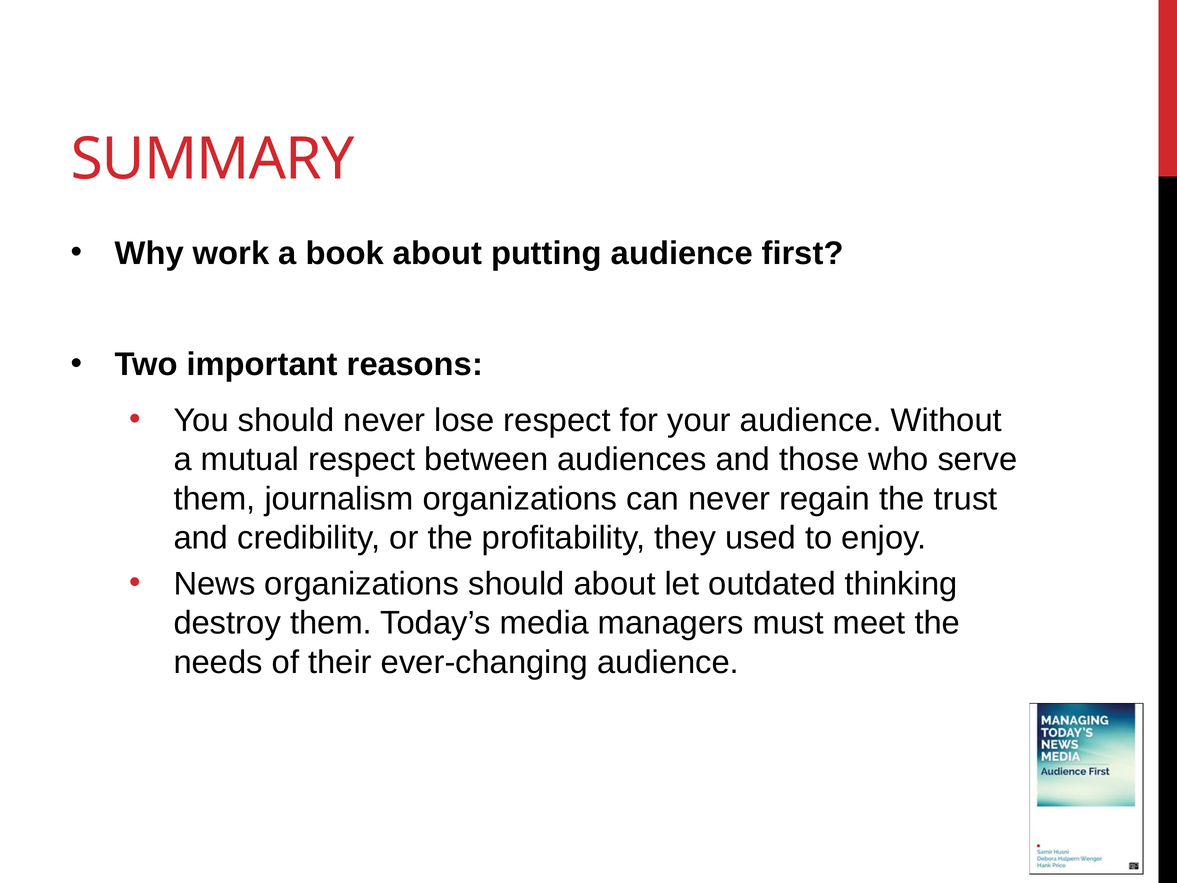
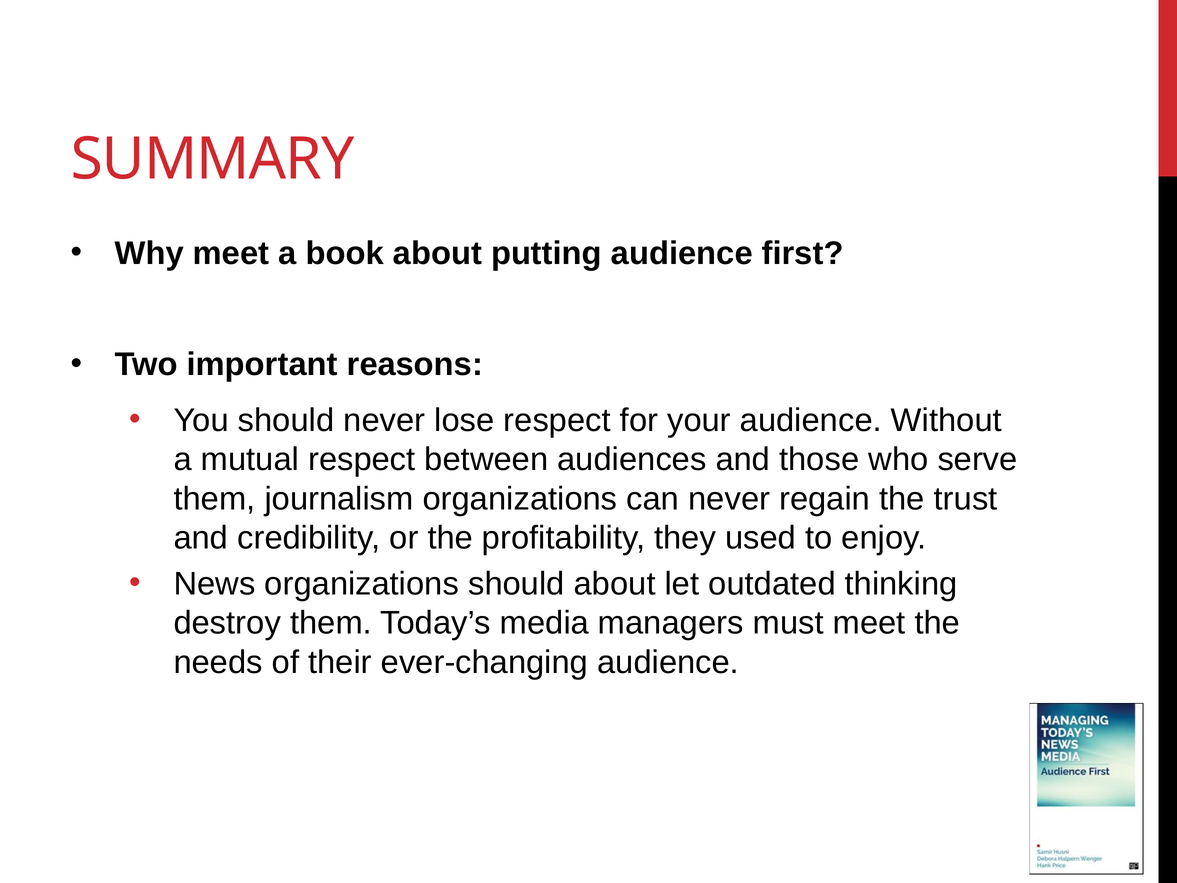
Why work: work -> meet (231, 253)
